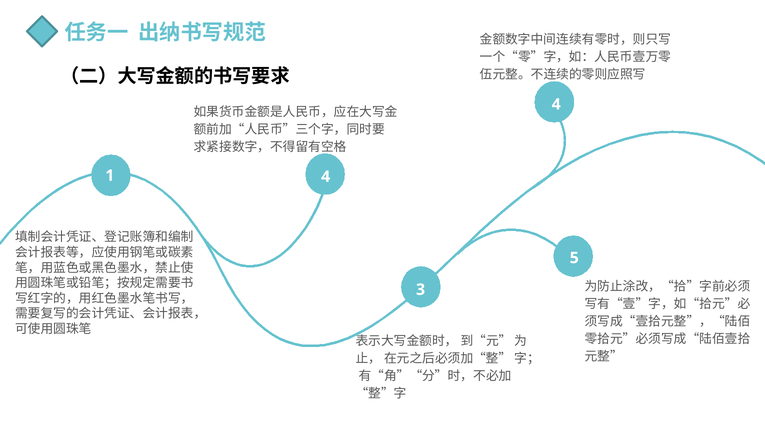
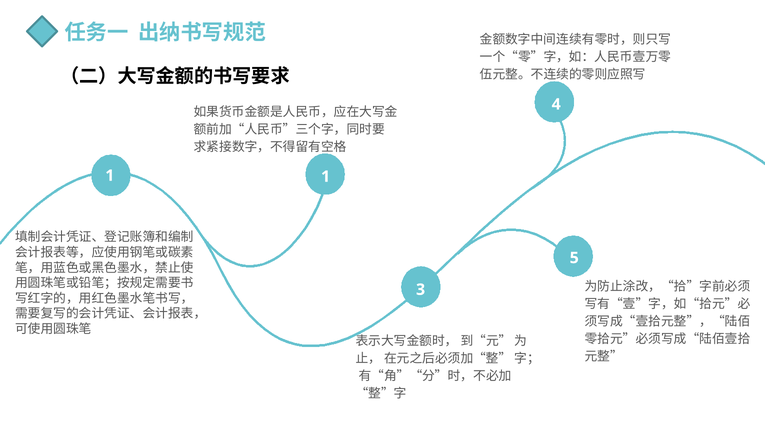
1 4: 4 -> 1 (326, 177)
